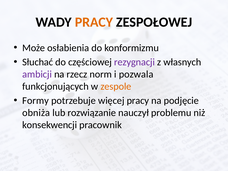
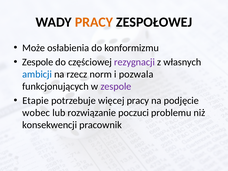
Słuchać: Słuchać -> Zespole (38, 62)
ambicji colour: purple -> blue (37, 74)
zespole colour: orange -> purple (116, 86)
Formy: Formy -> Etapie (36, 101)
obniża: obniża -> wobec (36, 113)
nauczył: nauczył -> poczuci (134, 113)
